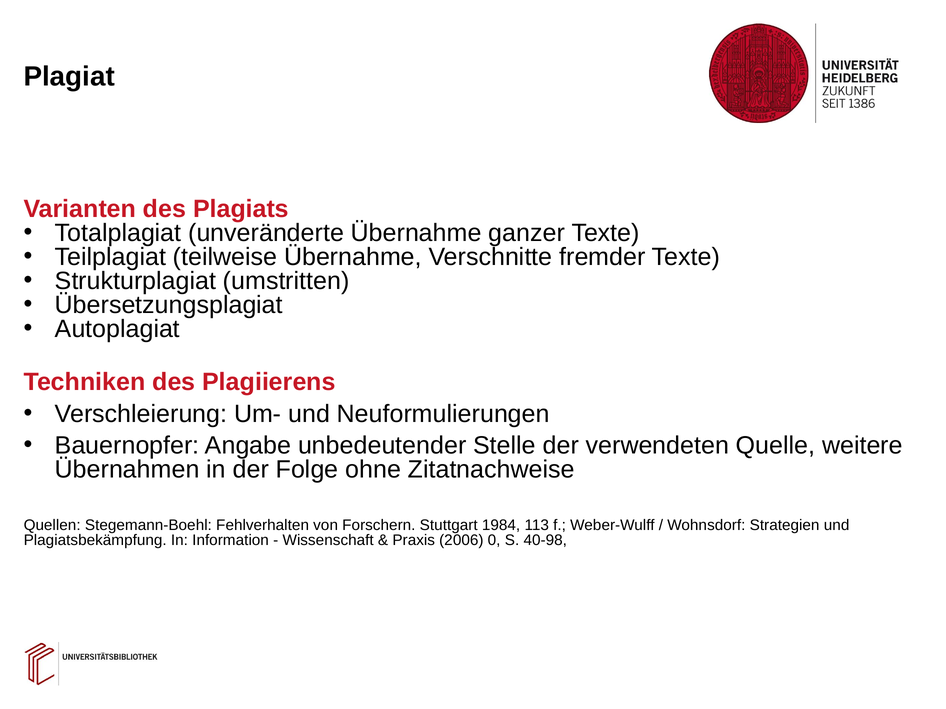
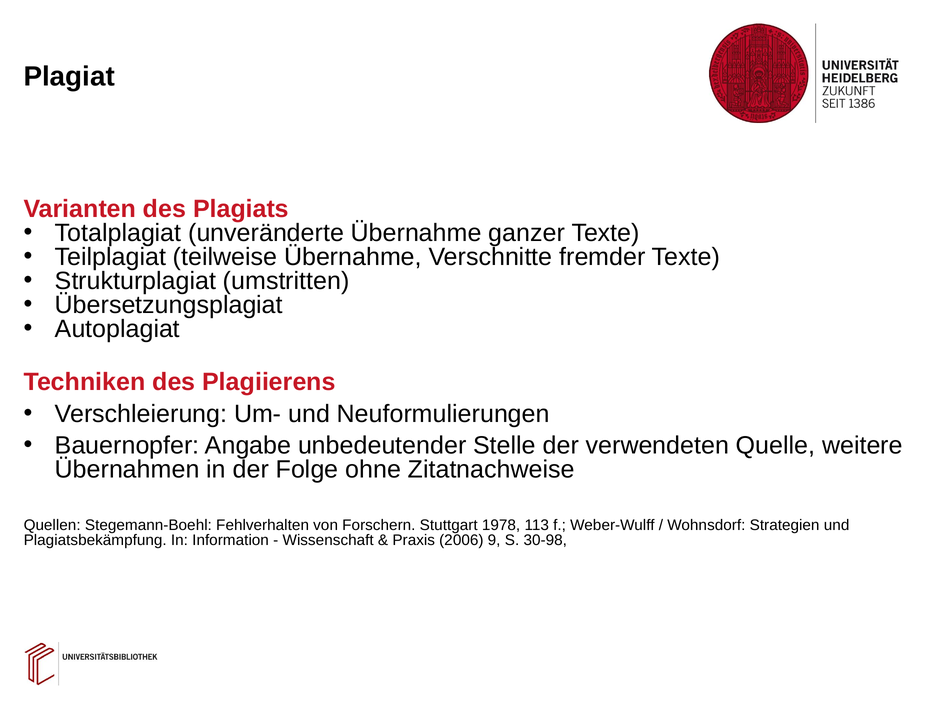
1984: 1984 -> 1978 (501, 526)
0: 0 -> 9 (494, 540)
40-98: 40-98 -> 30-98 (545, 540)
